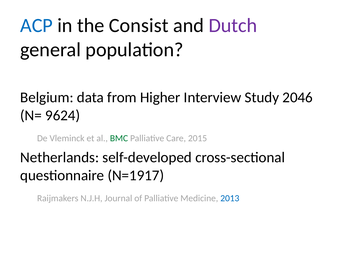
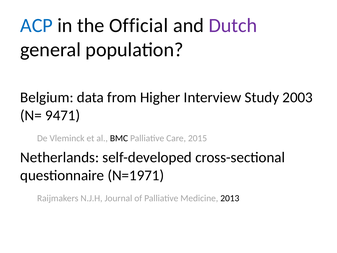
Consist: Consist -> Official (139, 25)
2046: 2046 -> 2003 (298, 97)
9624: 9624 -> 9471 (63, 115)
BMC colour: green -> black (119, 138)
N=1917: N=1917 -> N=1971 (136, 175)
2013 colour: blue -> black (230, 198)
